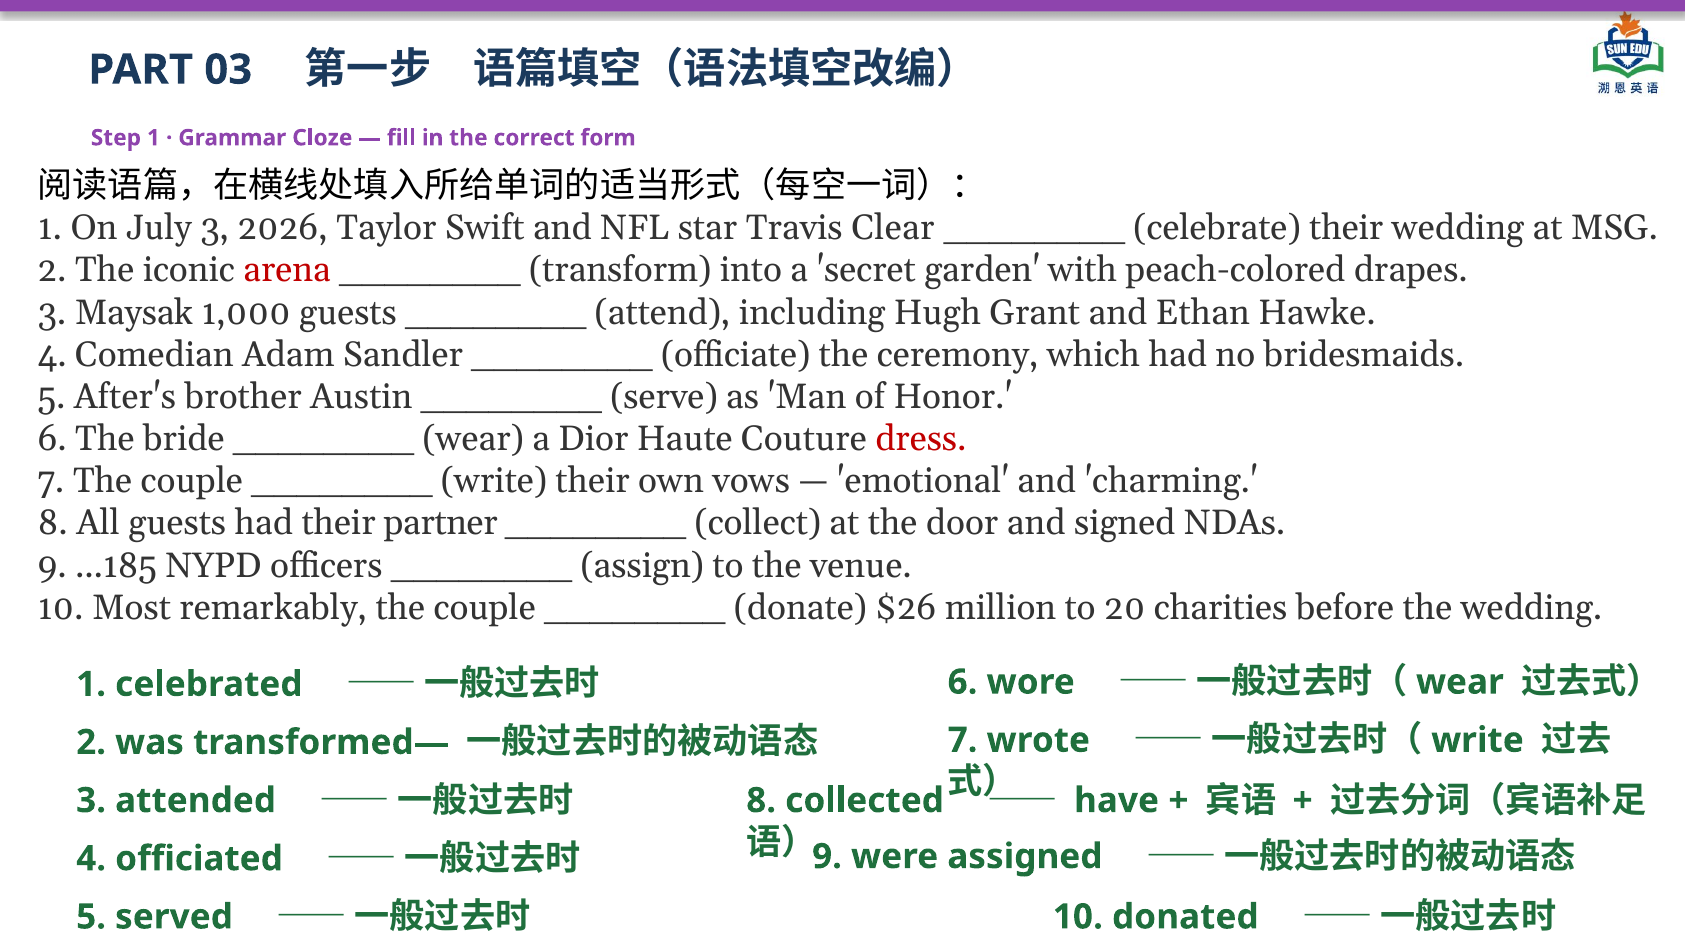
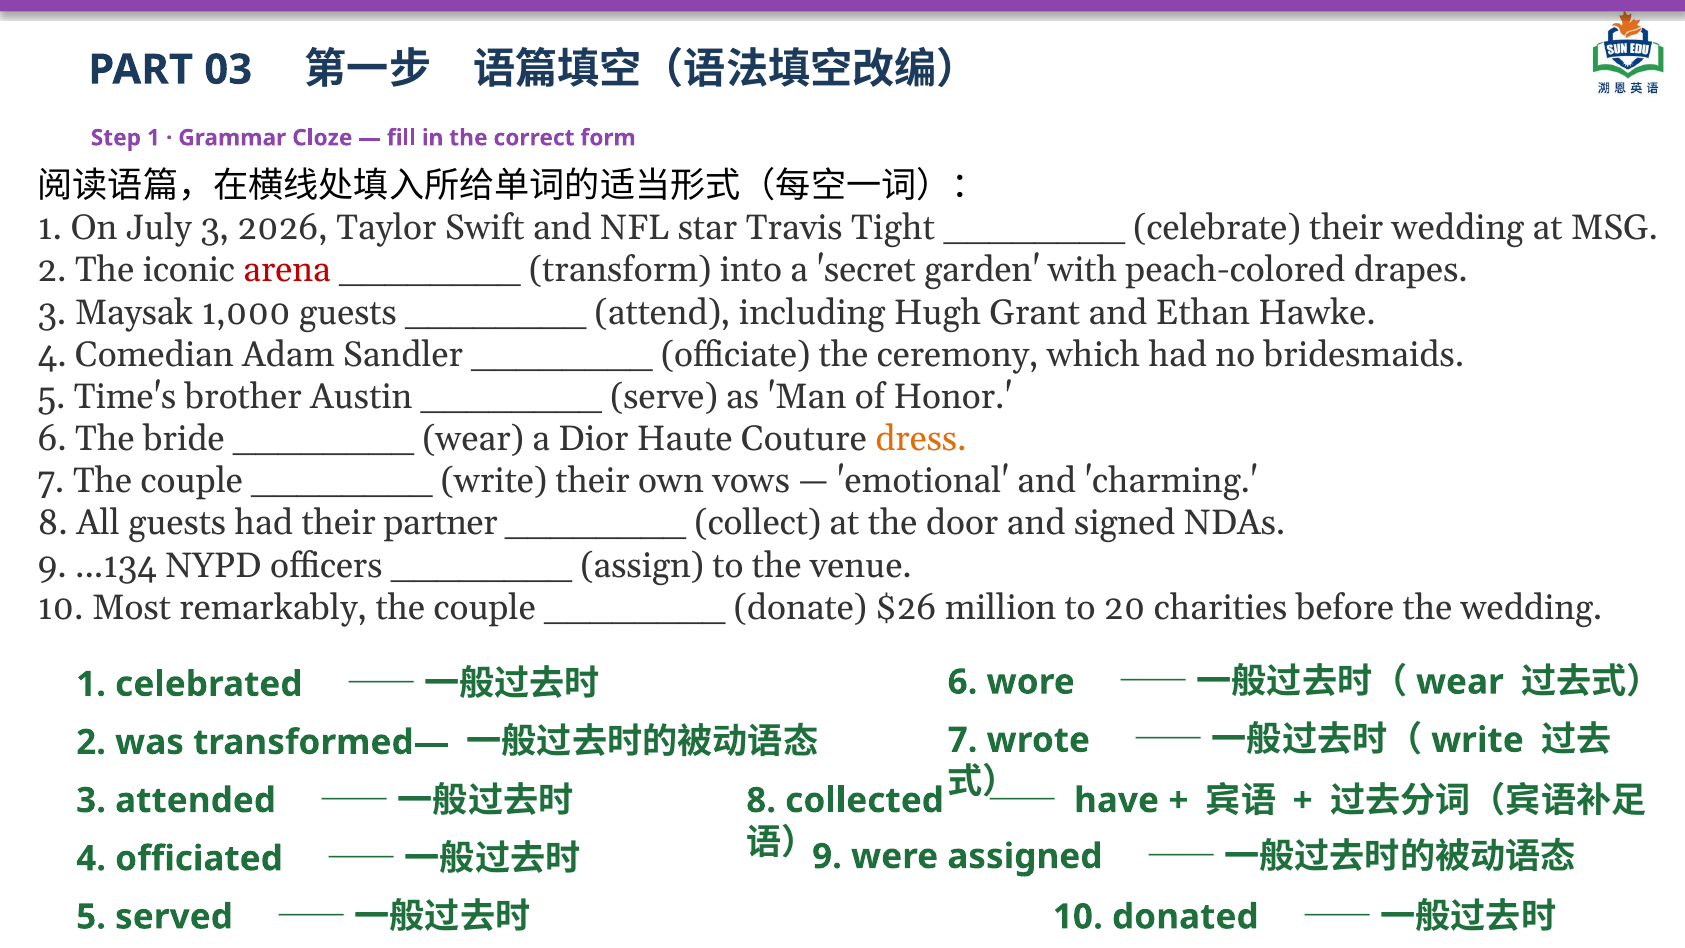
Clear: Clear -> Tight (893, 228)
After's: After's -> Time's (125, 397)
dress colour: red -> orange (921, 439)
...185: ...185 -> ...134 (116, 565)
